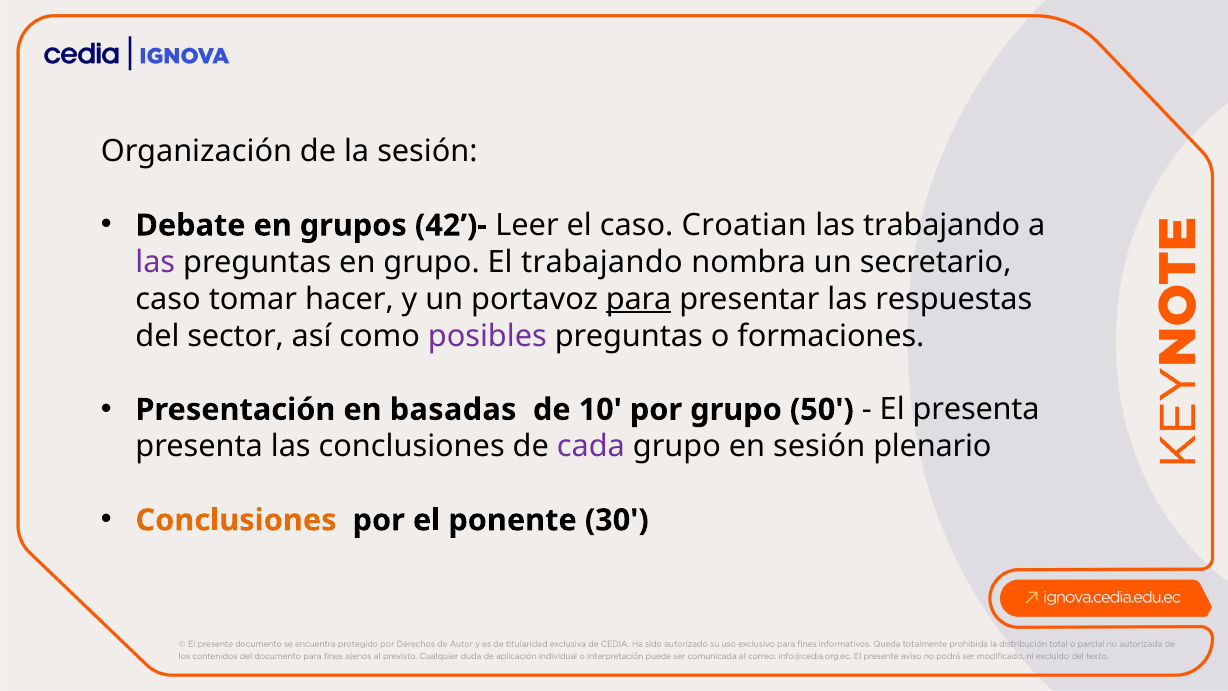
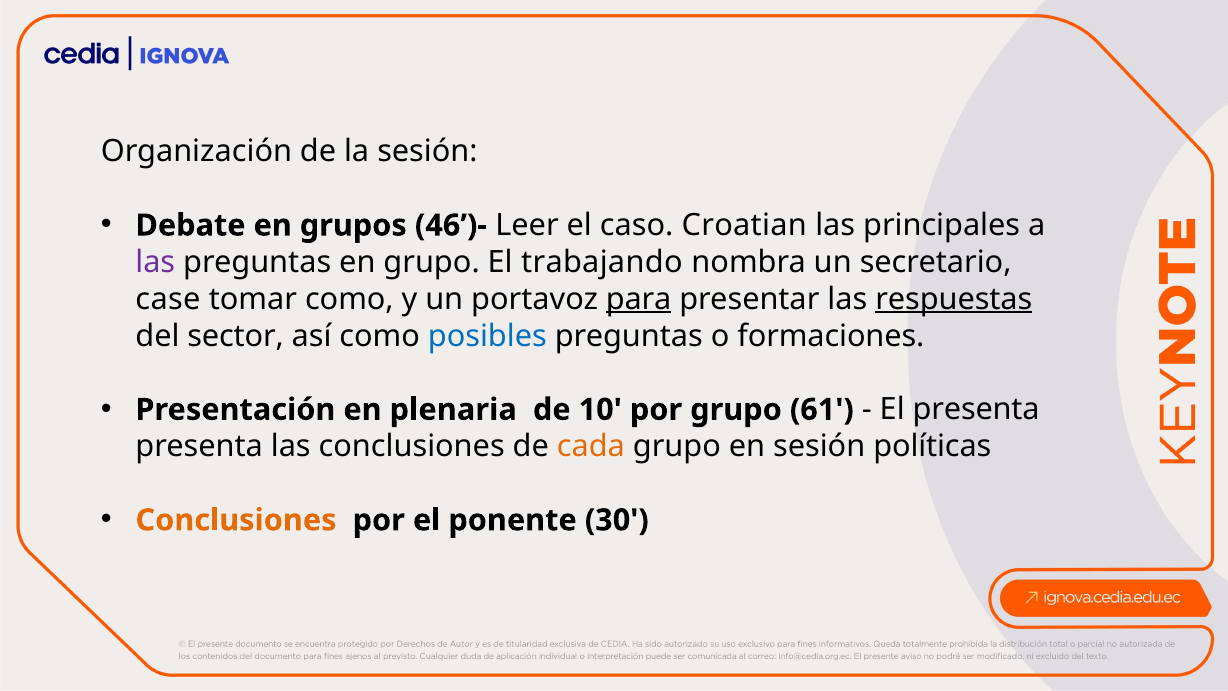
42’)-: 42’)- -> 46’)- (451, 225)
las trabajando: trabajando -> principales (942, 225)
caso: caso -> case (168, 299)
tomar hacer: hacer -> como (349, 299)
respuestas underline: none -> present (954, 299)
posibles colour: purple -> blue (487, 336)
basadas: basadas -> plenaria (453, 410)
50: 50 -> 61 (822, 410)
cada colour: purple -> orange (591, 446)
plenario: plenario -> políticas (932, 446)
